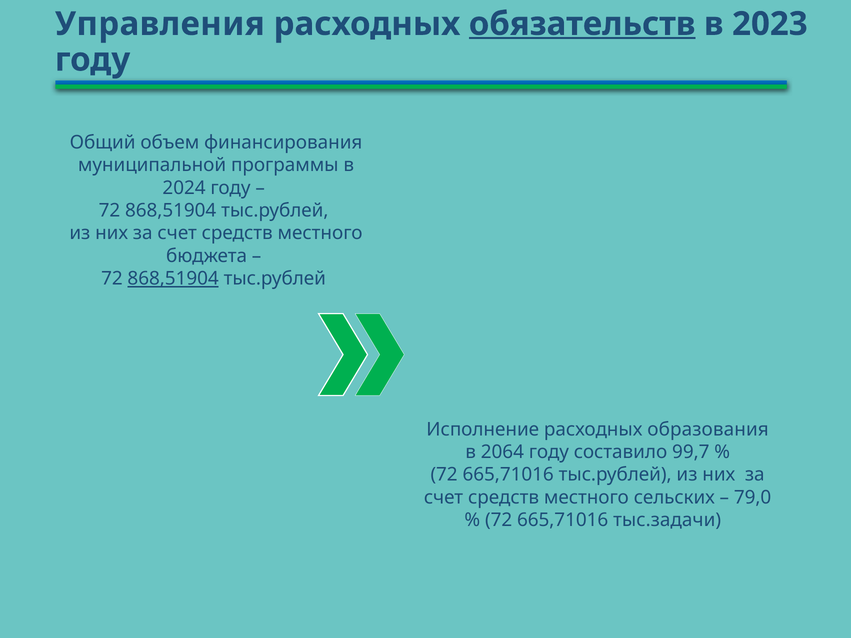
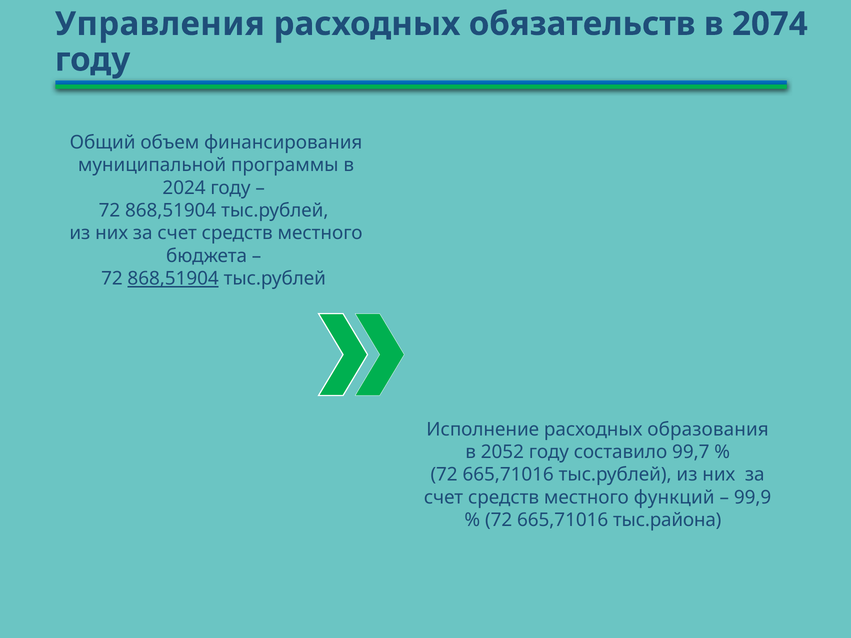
обязательств underline: present -> none (582, 24)
2023: 2023 -> 2074 (770, 24)
2064: 2064 -> 2052 (502, 452)
сельских: сельских -> функций (674, 498)
79,0: 79,0 -> 99,9 (753, 498)
тыс.задачи: тыс.задачи -> тыс.района (667, 520)
